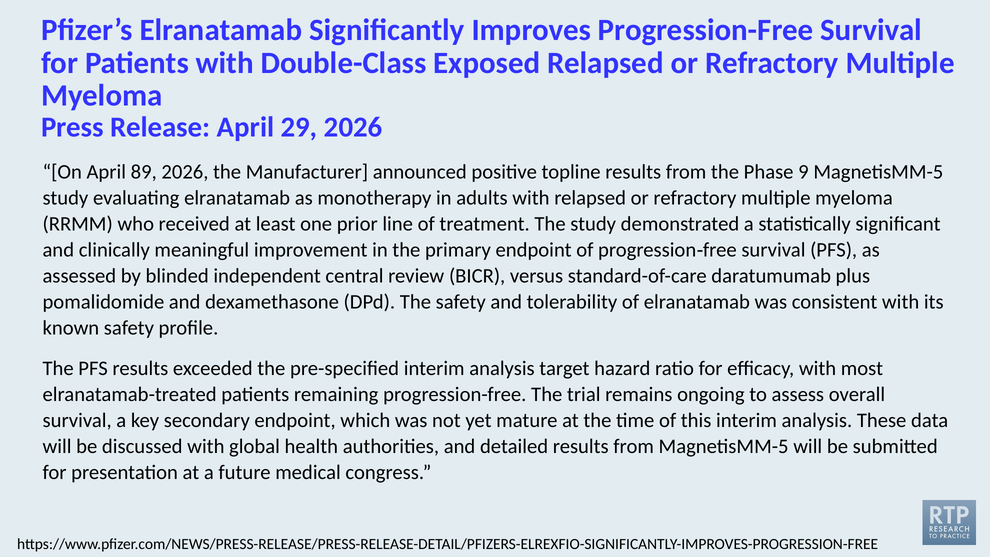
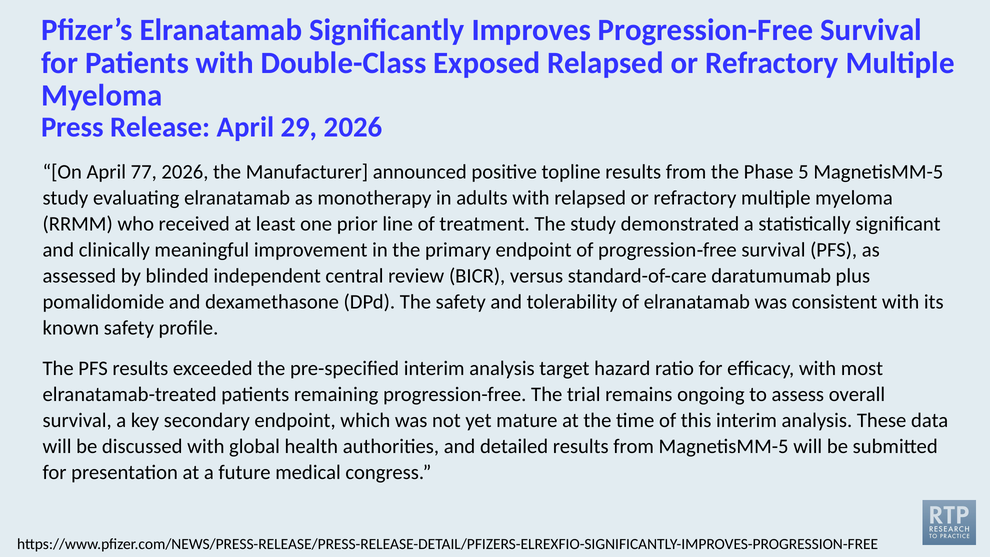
89: 89 -> 77 (144, 172)
9: 9 -> 5 (803, 172)
